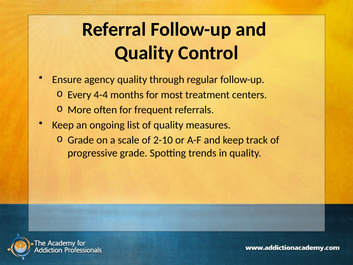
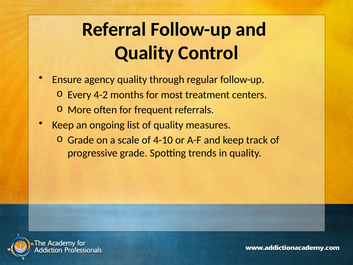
4-4: 4-4 -> 4-2 (101, 95)
2-10: 2-10 -> 4-10 (163, 140)
